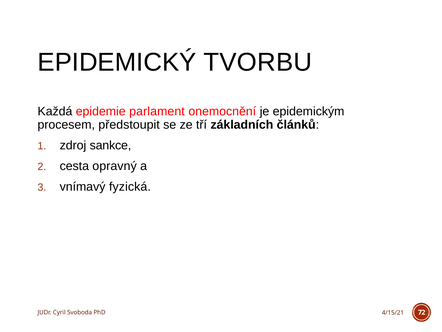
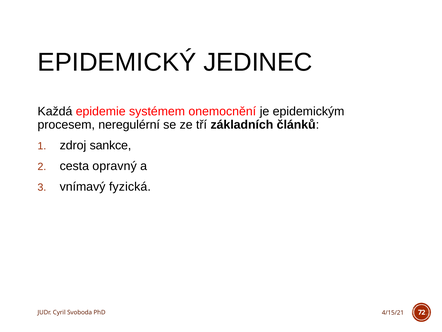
TVORBU: TVORBU -> JEDINEC (258, 62)
parlament: parlament -> systémem (157, 111)
předstoupit: předstoupit -> neregulérní (129, 125)
